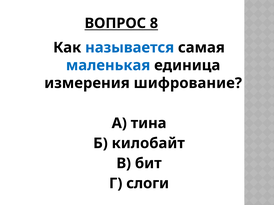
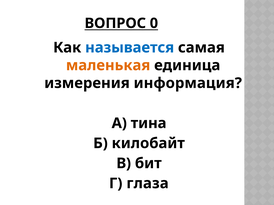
8: 8 -> 0 (154, 23)
маленькая colour: blue -> orange (108, 65)
шифрование: шифрование -> информация (188, 83)
слоги: слоги -> глаза (148, 184)
